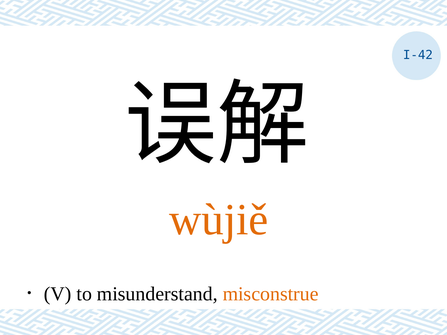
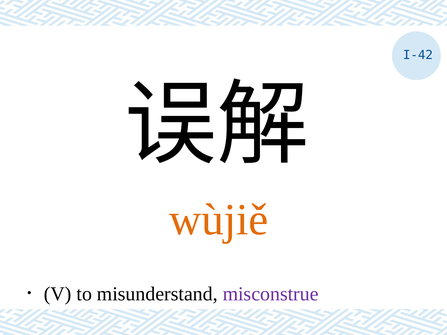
misconstrue colour: orange -> purple (271, 294)
